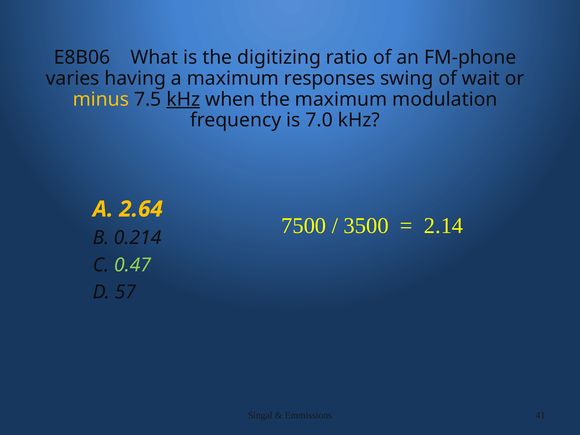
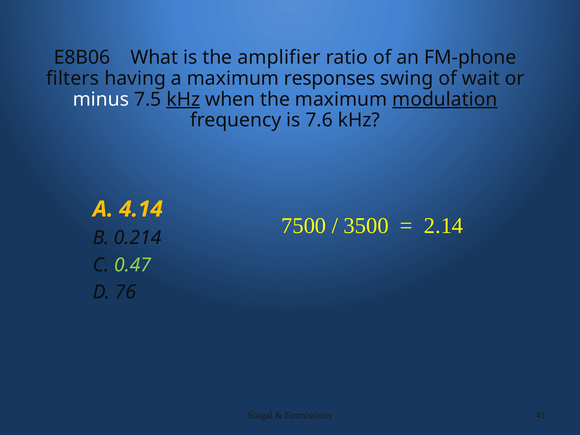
digitizing: digitizing -> amplifier (279, 58)
varies: varies -> filters (73, 78)
minus colour: yellow -> white (101, 99)
modulation underline: none -> present (445, 99)
7.0: 7.0 -> 7.6 (319, 120)
2.64: 2.64 -> 4.14 (141, 209)
57: 57 -> 76 (126, 292)
